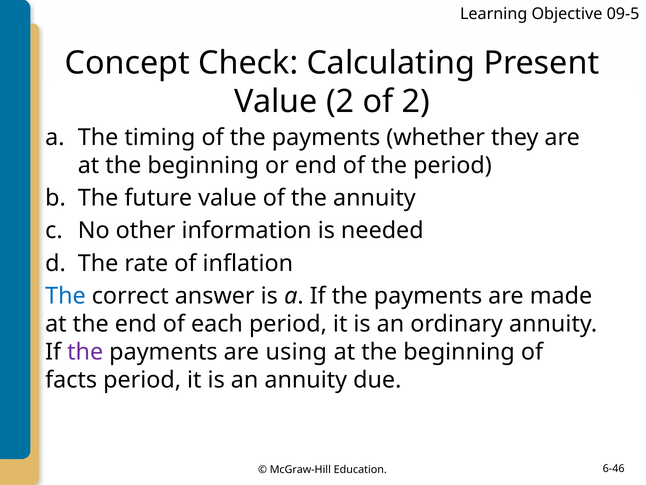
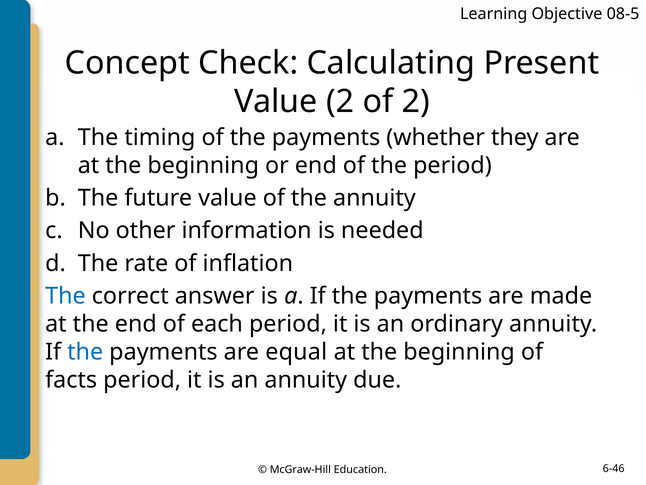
09-5: 09-5 -> 08-5 (623, 14)
the colour: purple -> blue (85, 352)
using: using -> equal (296, 352)
